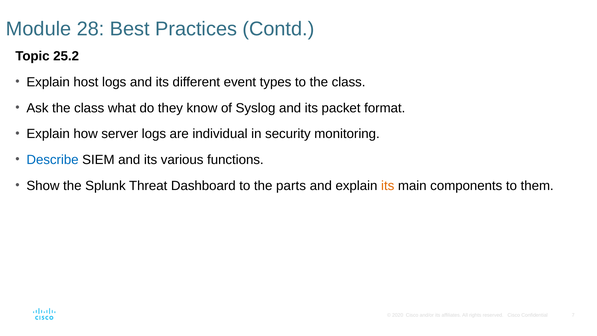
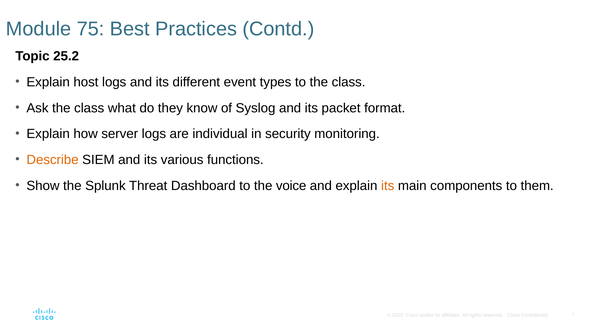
28: 28 -> 75 (91, 29)
Describe colour: blue -> orange (53, 160)
parts: parts -> voice (291, 186)
